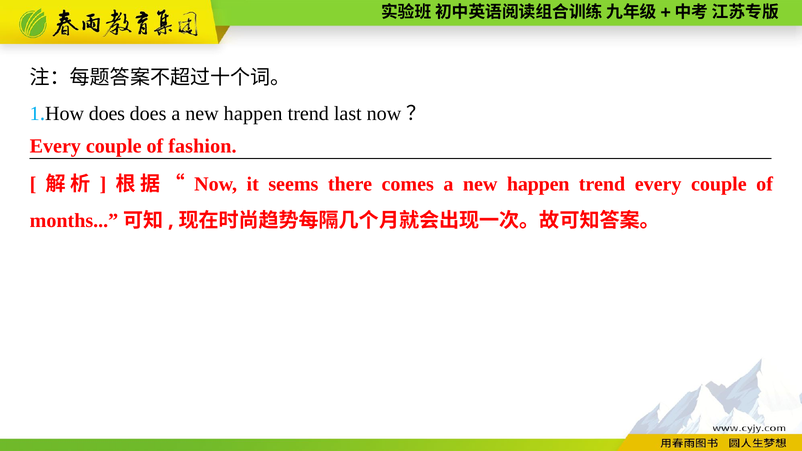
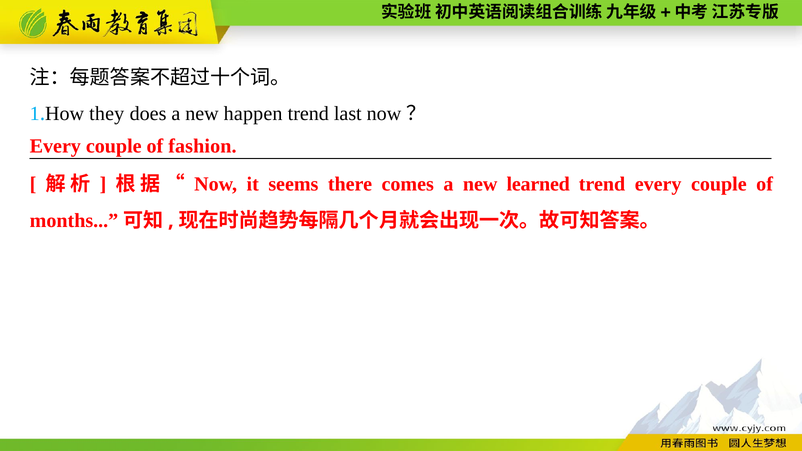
does: does -> they (107, 114)
comes a new happen: happen -> learned (538, 184)
